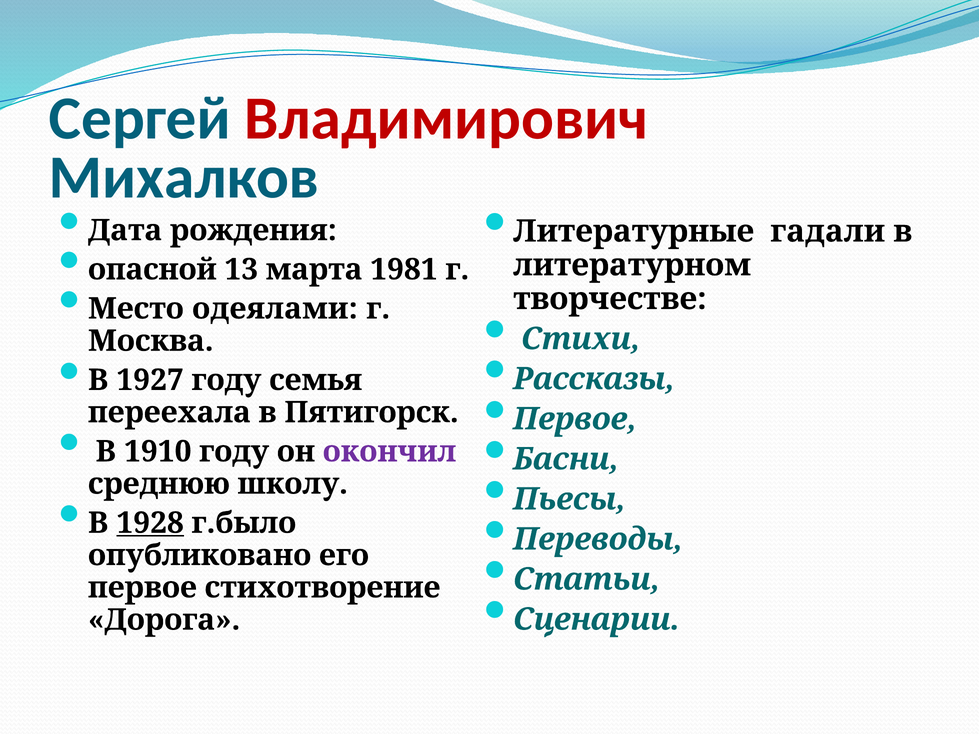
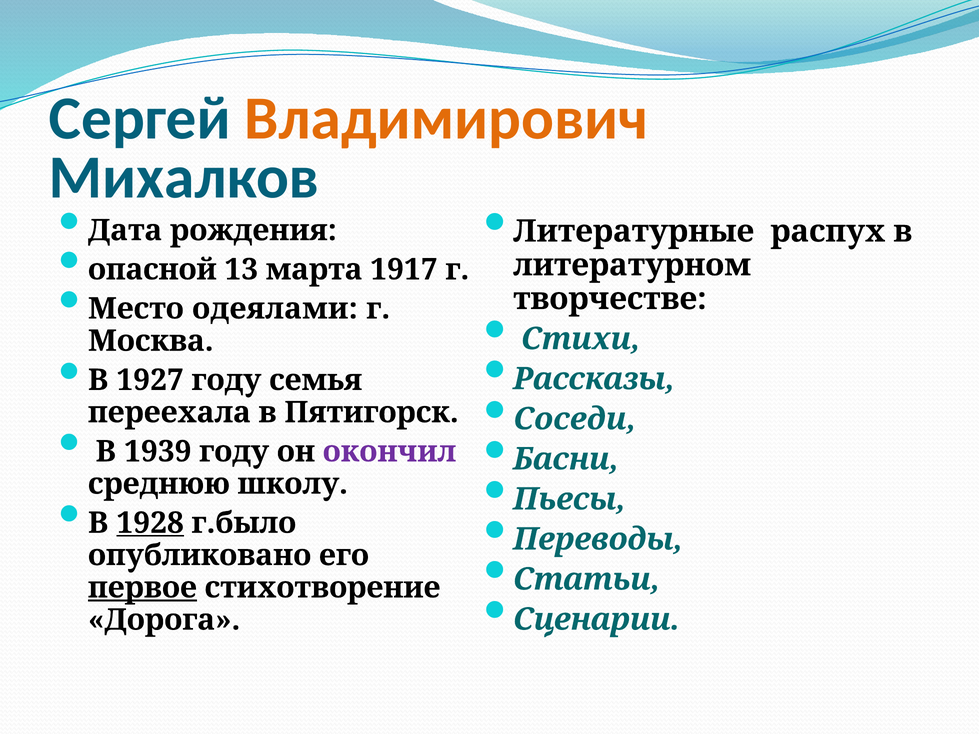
Владимирович colour: red -> orange (446, 119)
гадали: гадали -> распух (828, 231)
1981: 1981 -> 1917 (404, 270)
Первое: Первое -> Соседи (575, 419)
1910: 1910 -> 1939 (158, 452)
первое underline: none -> present (142, 588)
